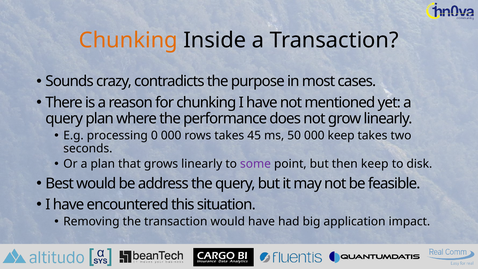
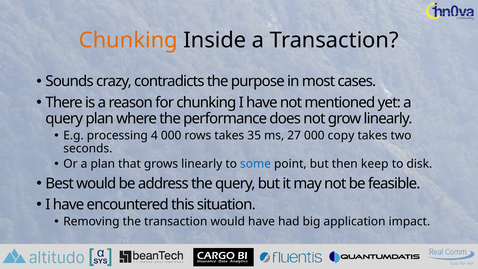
0: 0 -> 4 (154, 136)
45: 45 -> 35 (254, 136)
50: 50 -> 27 (294, 136)
000 keep: keep -> copy (341, 136)
some colour: purple -> blue (256, 164)
